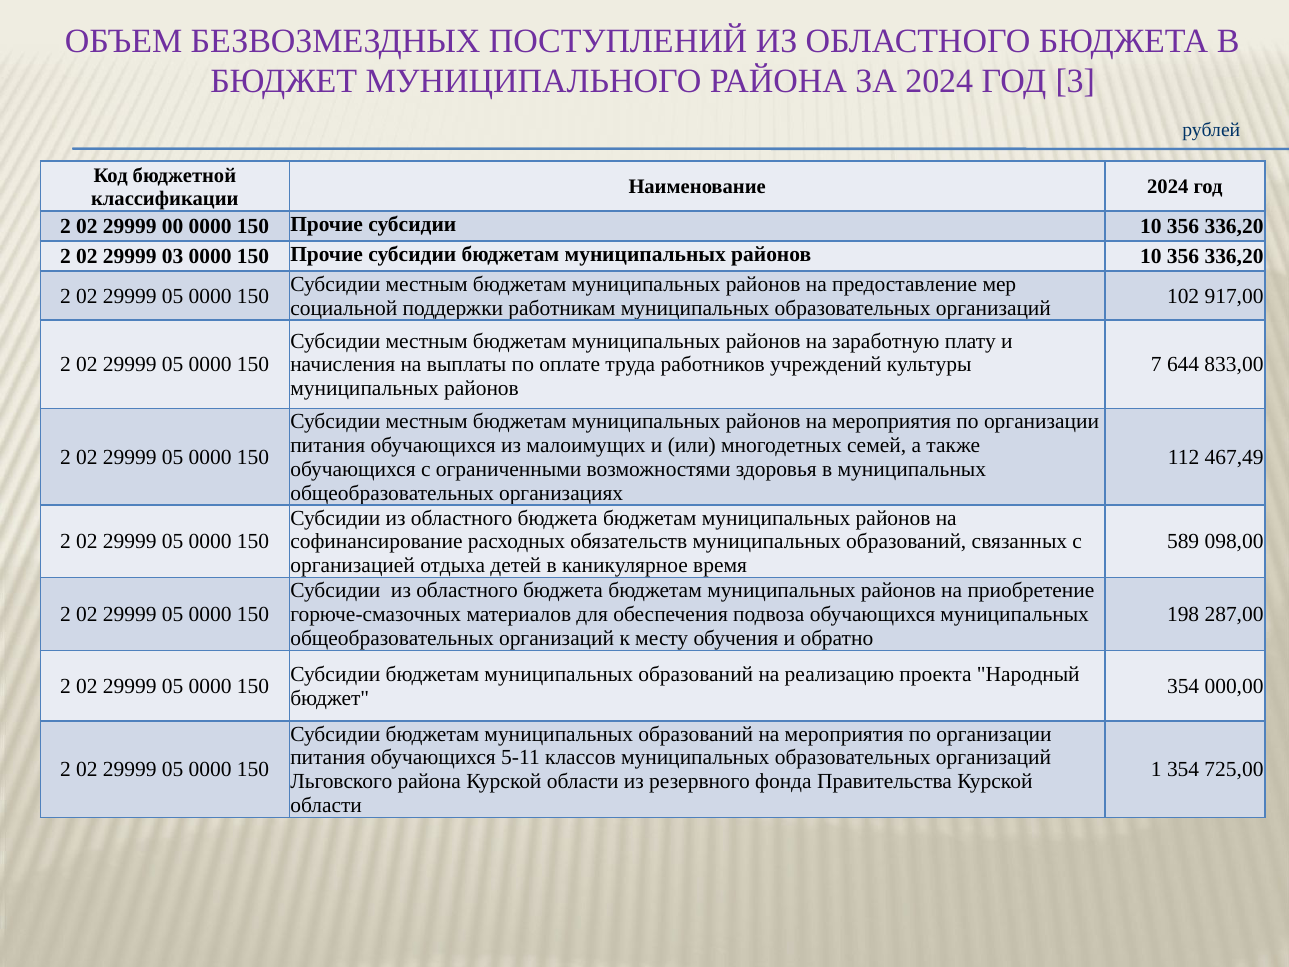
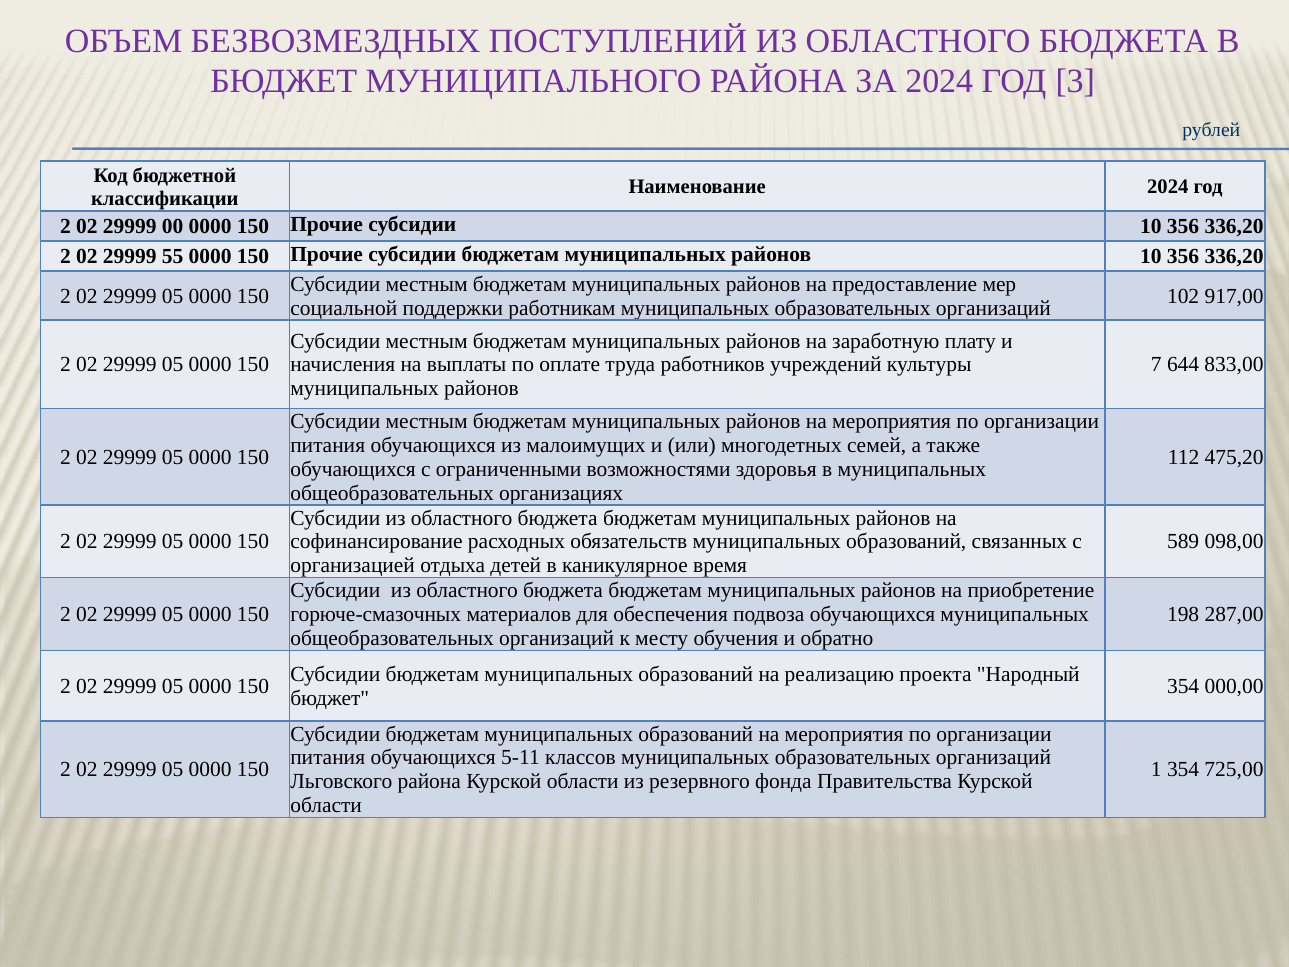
03: 03 -> 55 (173, 257)
467,49: 467,49 -> 475,20 (1234, 457)
